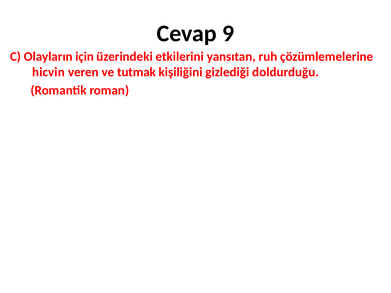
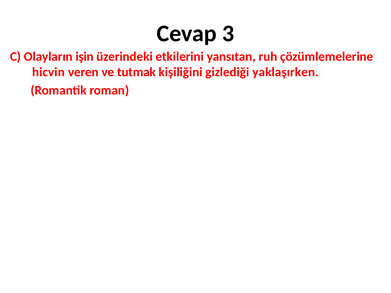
9: 9 -> 3 (228, 34)
için: için -> işin (85, 57)
doldurduğu: doldurduğu -> yaklaşırken (286, 72)
